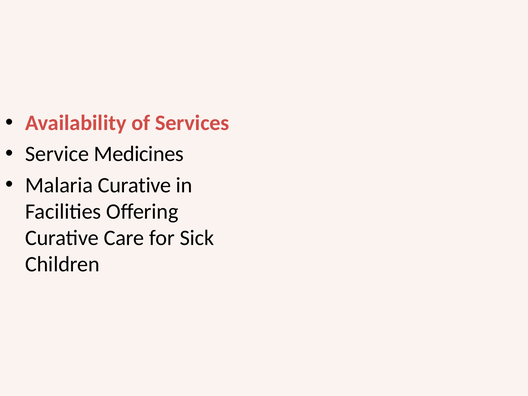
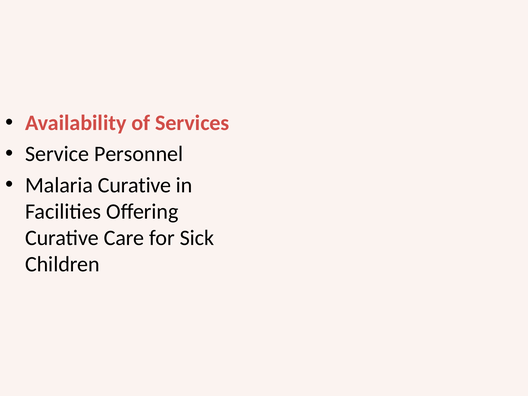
Medicines: Medicines -> Personnel (139, 154)
